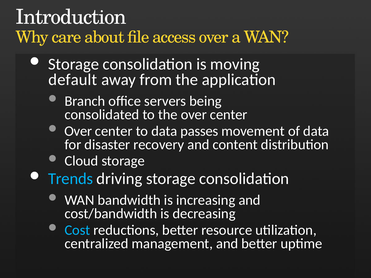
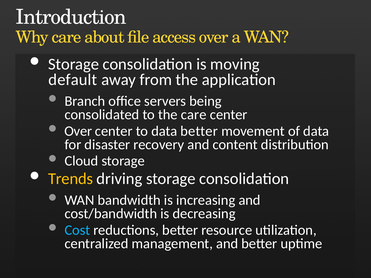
the over: over -> care (194, 115)
data passes: passes -> better (199, 131)
Trends colour: light blue -> yellow (71, 179)
